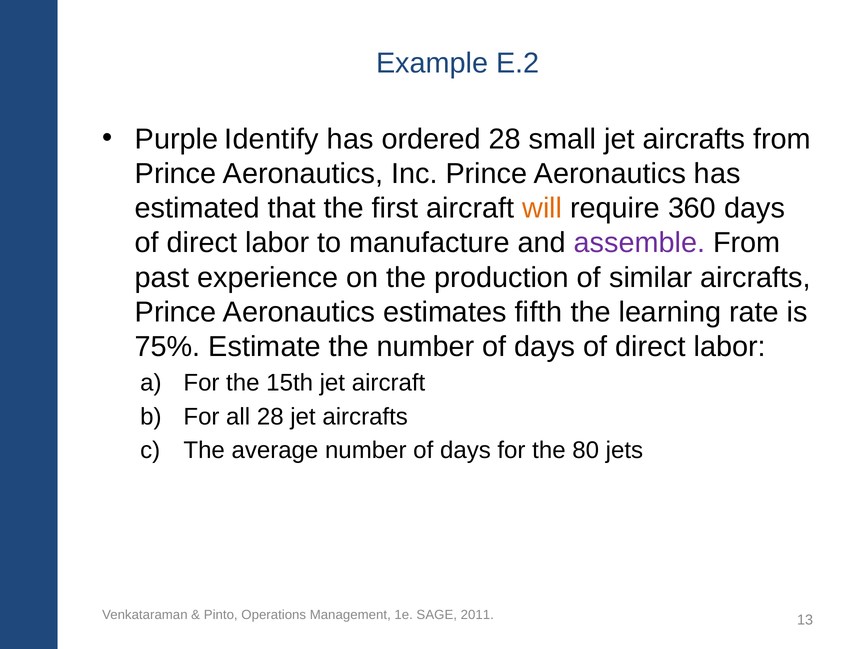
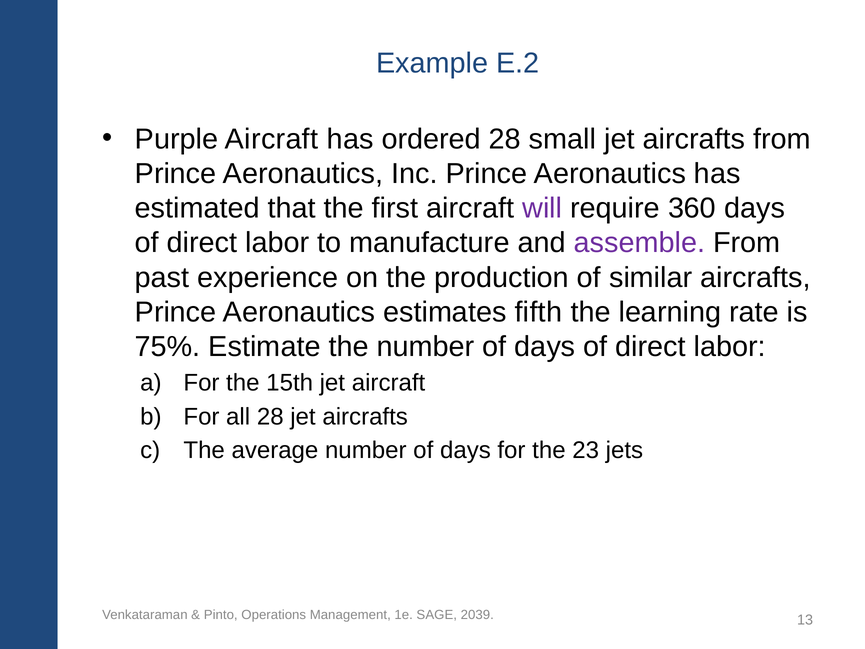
Purple Identify: Identify -> Aircraft (272, 139)
will colour: orange -> purple (542, 208)
80: 80 -> 23 (586, 450)
2011: 2011 -> 2039 (477, 614)
